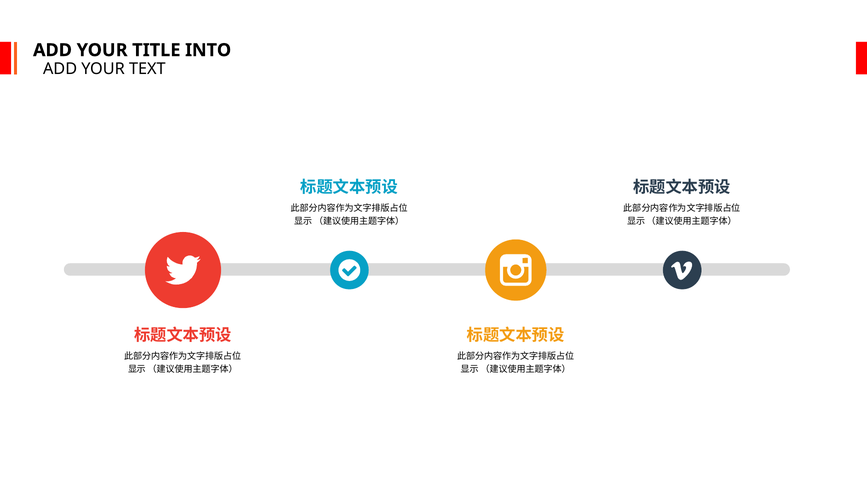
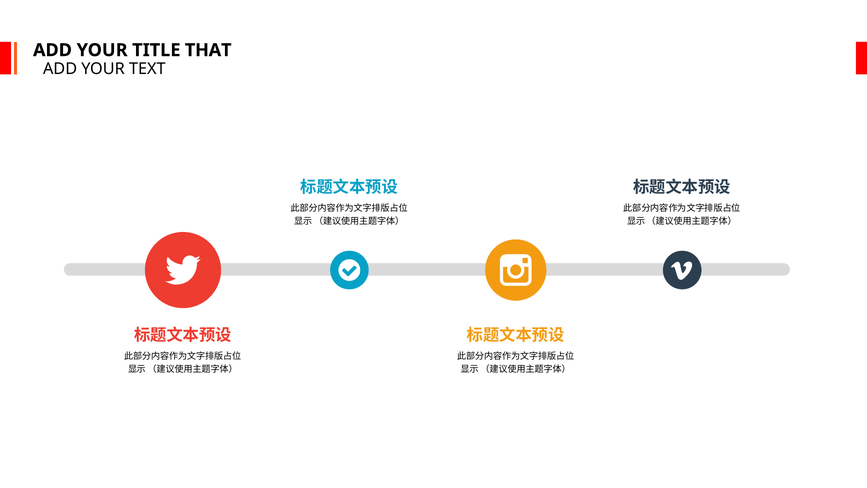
INTO: INTO -> THAT (208, 50)
